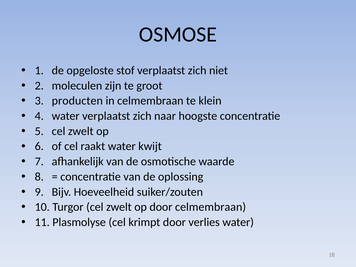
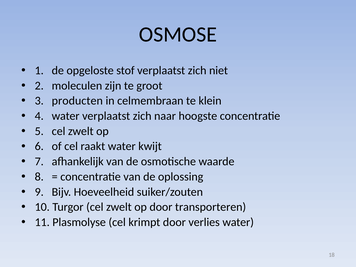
door celmembraan: celmembraan -> transporteren (211, 207)
